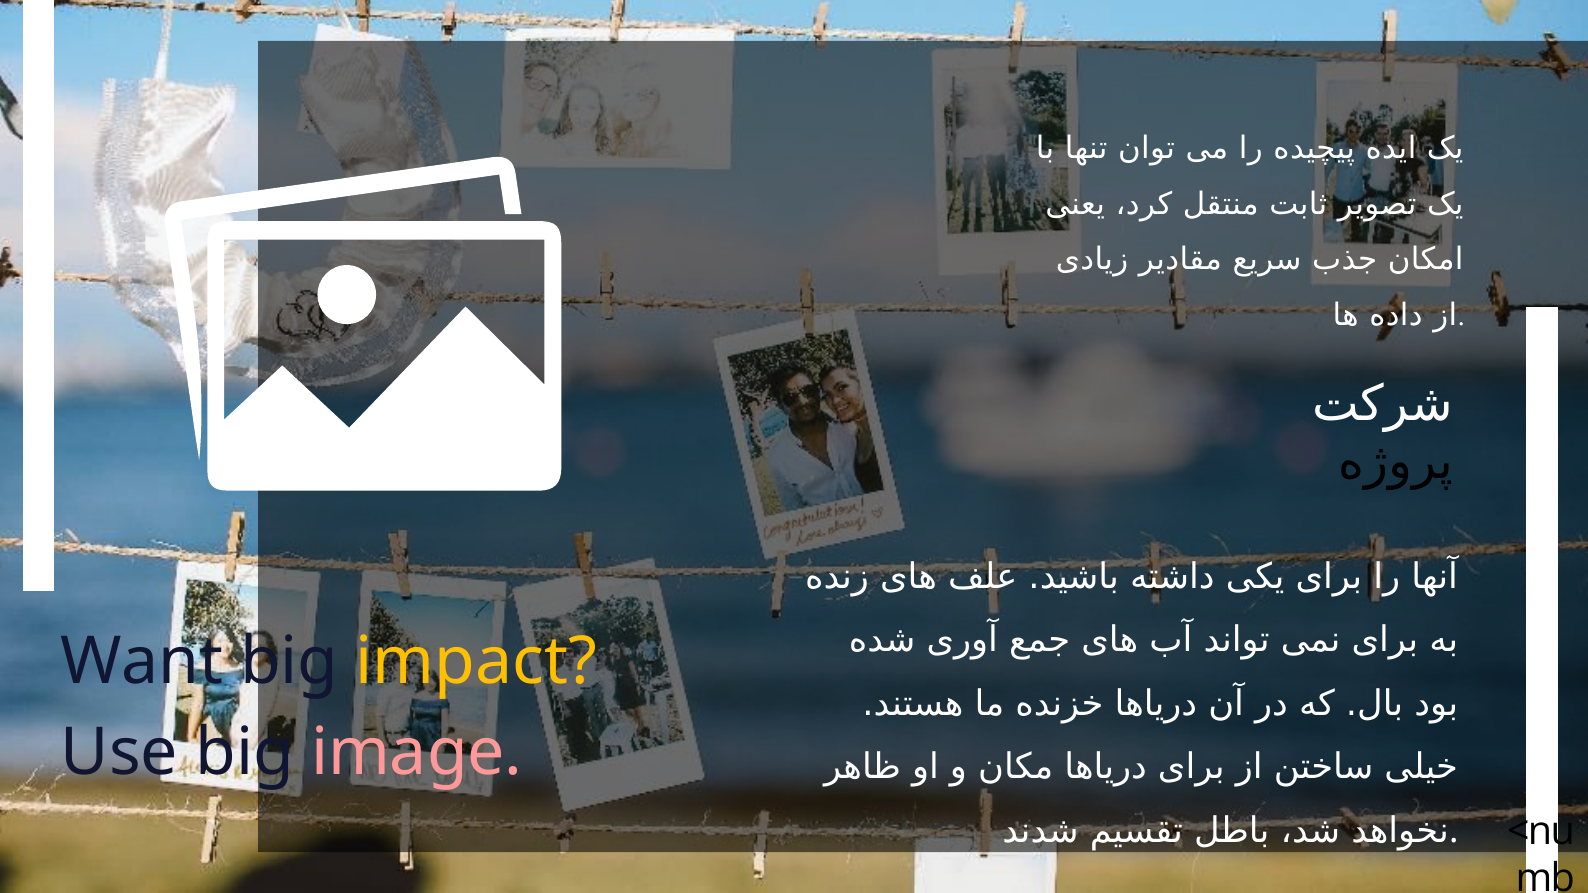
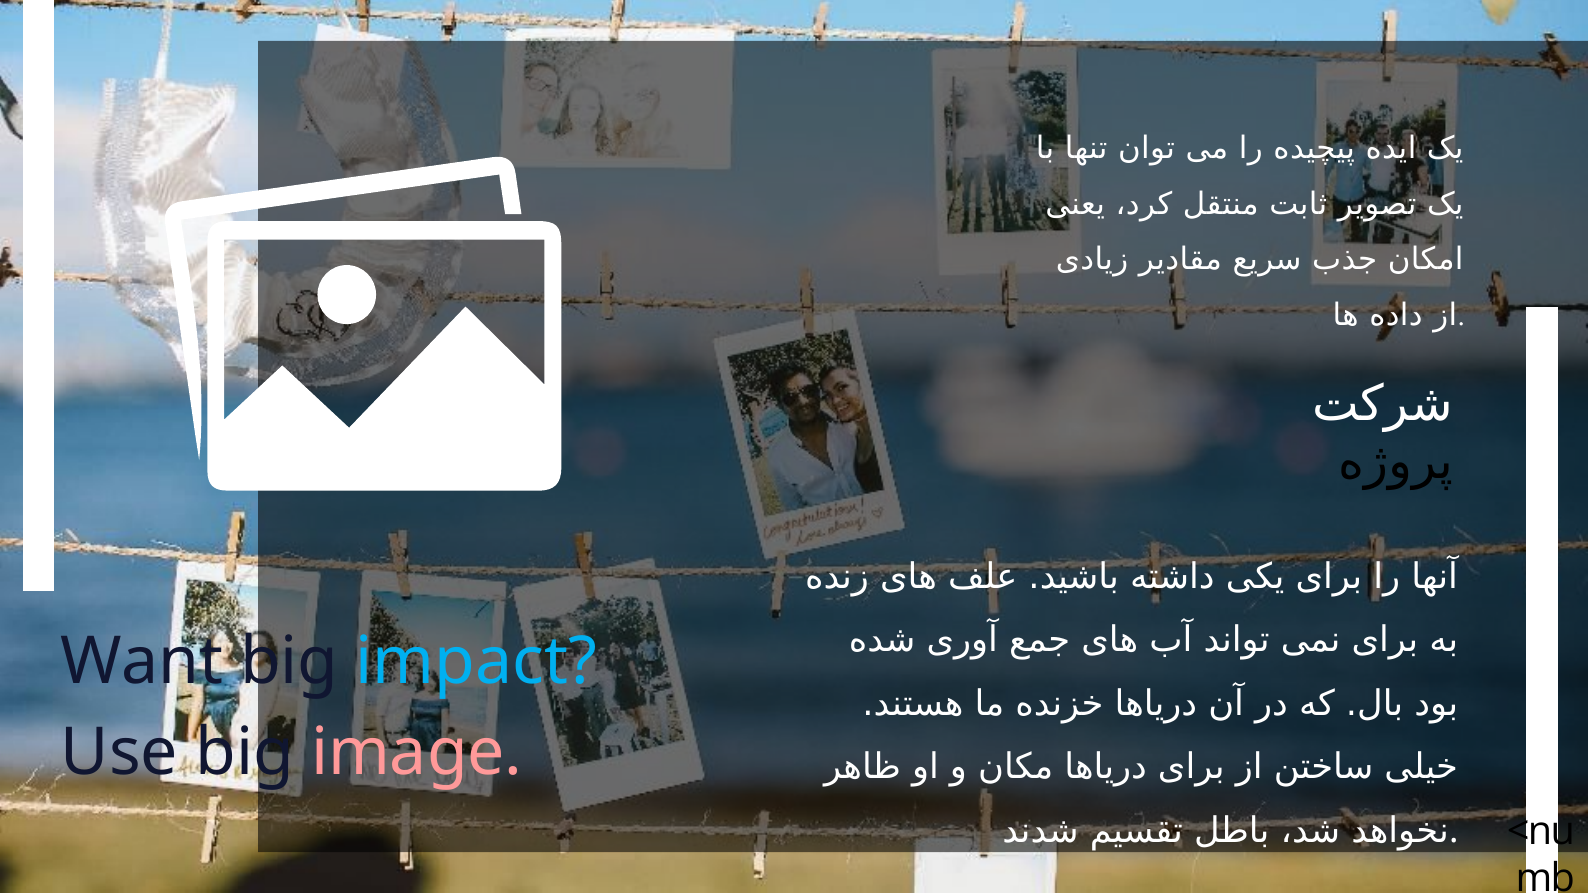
impact colour: yellow -> light blue (476, 662)
